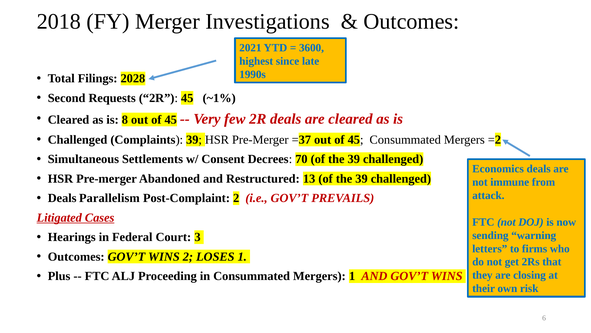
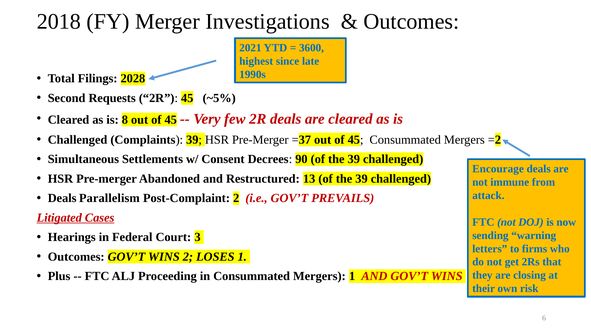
~1%: ~1% -> ~5% (219, 98)
70: 70 -> 90 (301, 159)
Economics: Economics -> Encourage (498, 168)
